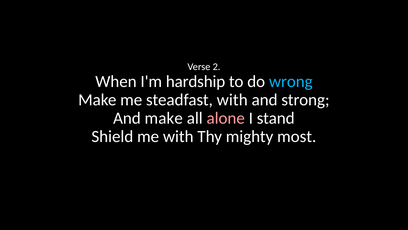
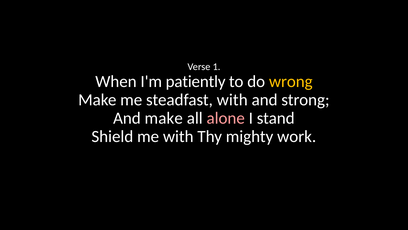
2: 2 -> 1 (217, 67)
hardship: hardship -> patiently (196, 81)
wrong colour: light blue -> yellow (291, 81)
most: most -> work (297, 136)
